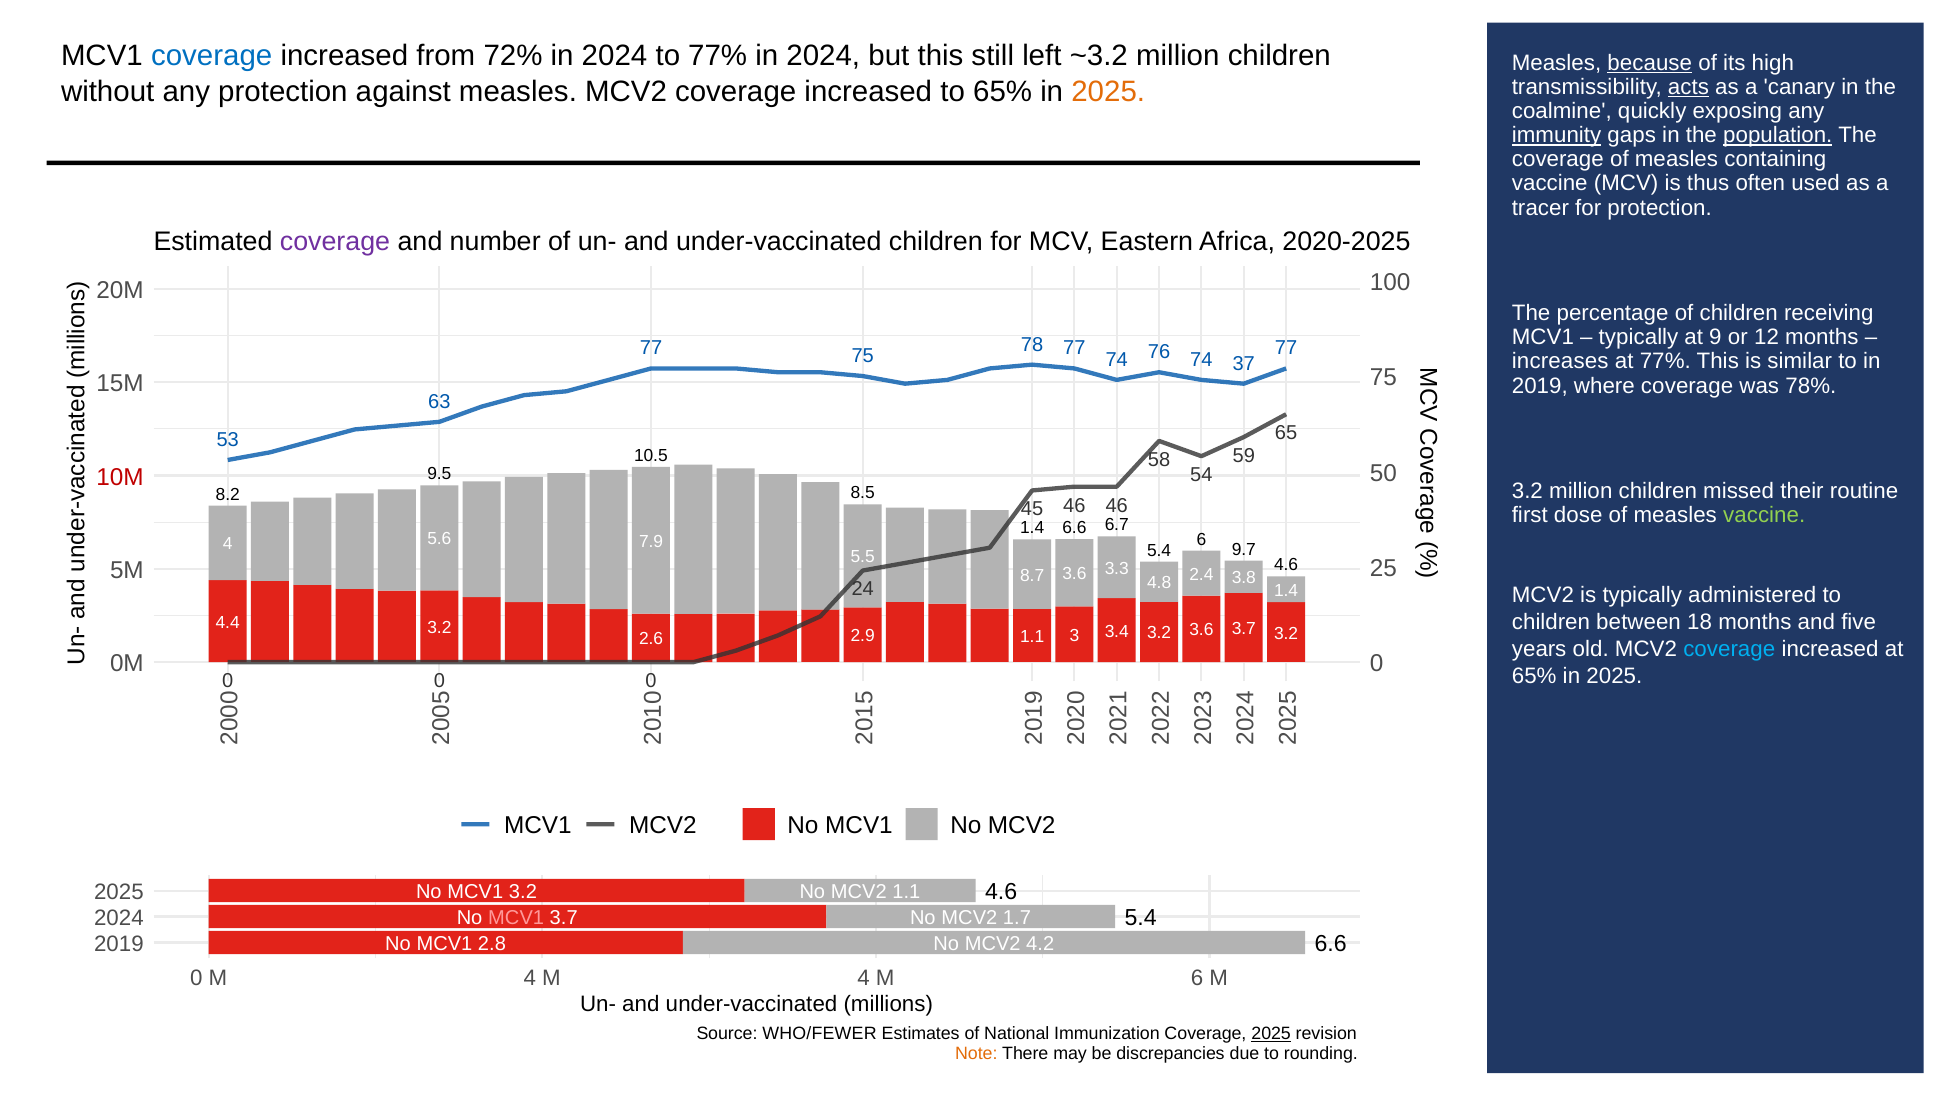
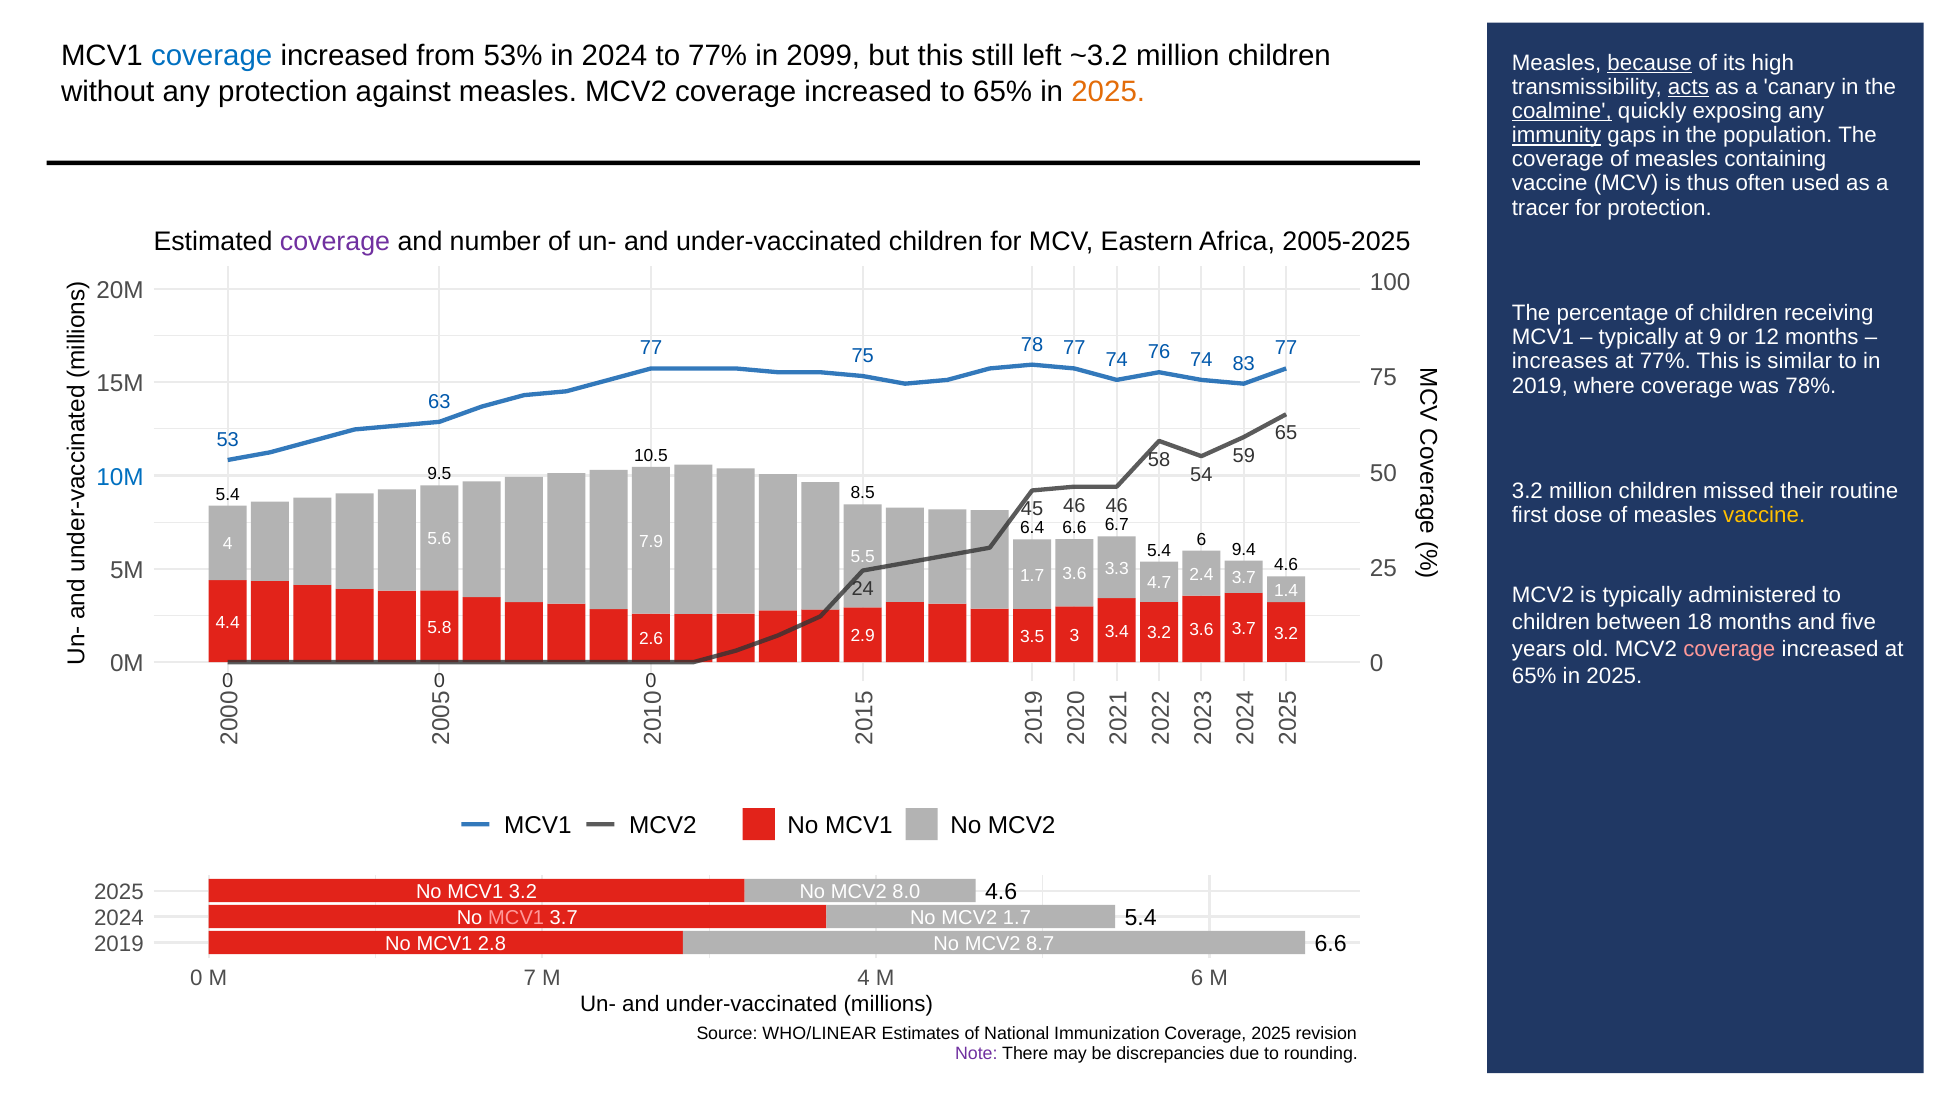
72%: 72% -> 53% (513, 56)
77% in 2024: 2024 -> 2099 (823, 56)
coalmine underline: none -> present (1562, 111)
population underline: present -> none (1778, 135)
2020-2025: 2020-2025 -> 2005-2025 (1346, 241)
37: 37 -> 83 (1244, 363)
10M colour: red -> blue (120, 477)
8.2: 8.2 -> 5.4 (228, 494)
vaccine colour: light green -> yellow (1764, 515)
1.4: 1.4 -> 6.4 (1032, 528)
9.7: 9.7 -> 9.4 (1244, 549)
8.7: 8.7 -> 1.7 (1032, 575)
4.8: 4.8 -> 4.7 (1159, 583)
2.4 3.8: 3.8 -> 3.7 (1244, 578)
4.4 3.2: 3.2 -> 5.8 (439, 627)
2.9 1.1: 1.1 -> 3.5 (1032, 637)
coverage colour: light blue -> pink (1729, 649)
MCV2 1.1: 1.1 -> 8.0 (906, 892)
4.2: 4.2 -> 8.7 (1040, 944)
0 M 4: 4 -> 7 (530, 977)
WHO/FEWER: WHO/FEWER -> WHO/LINEAR (820, 1034)
2025 underline: present -> none (1271, 1034)
Note colour: orange -> purple (976, 1053)
